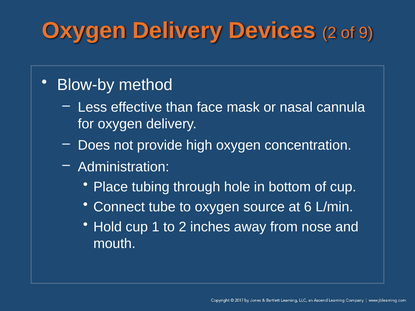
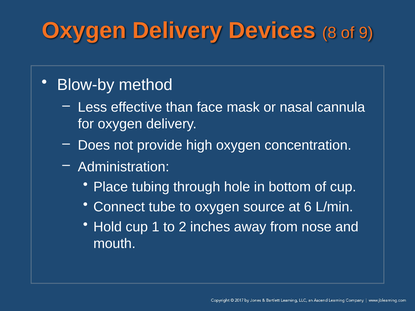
Devices 2: 2 -> 8 (329, 33)
